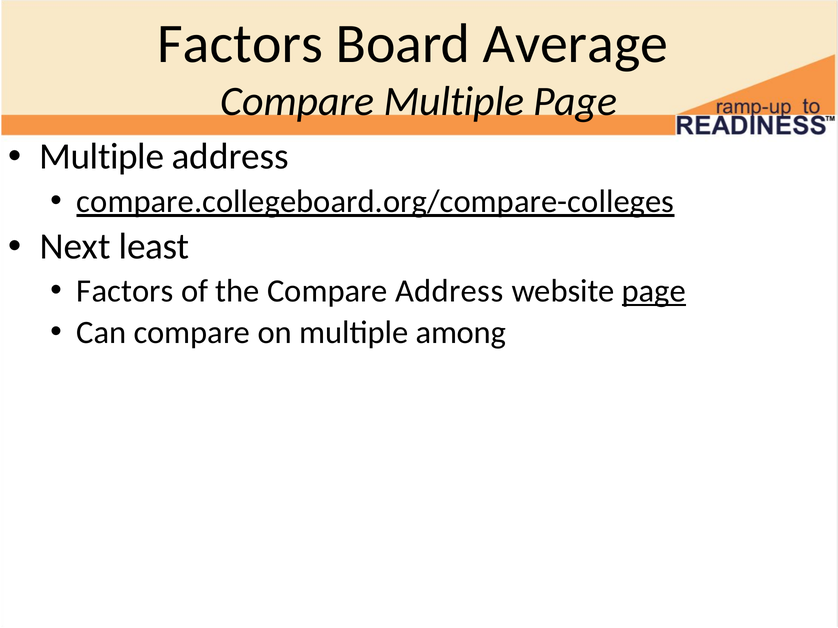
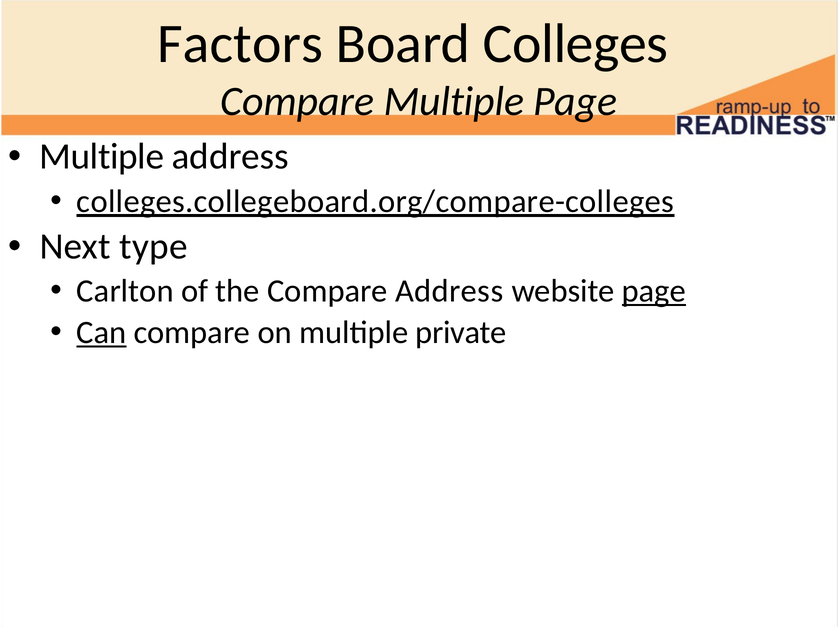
Average: Average -> Colleges (576, 44)
compare.collegeboard.org/compare-colleges: compare.collegeboard.org/compare-colleges -> colleges.collegeboard.org/compare-colleges (375, 202)
least: least -> type (154, 247)
Factors: Factors -> Carlton (125, 291)
Can underline: none -> present (101, 333)
among: among -> private (461, 333)
